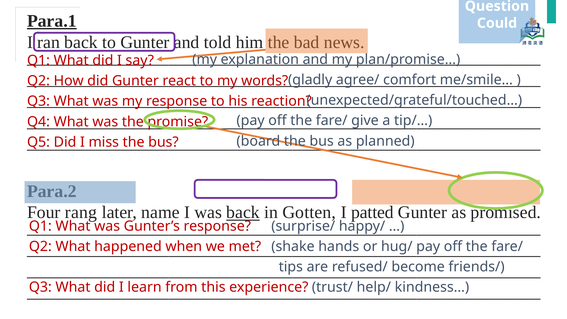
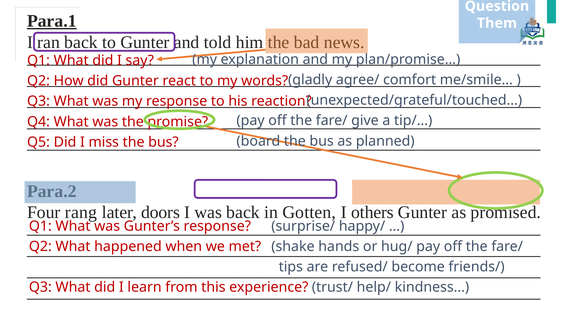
Could: Could -> Them (497, 23)
name: name -> doors (161, 212)
back underline: present -> none (243, 212)
patted: patted -> others (372, 212)
